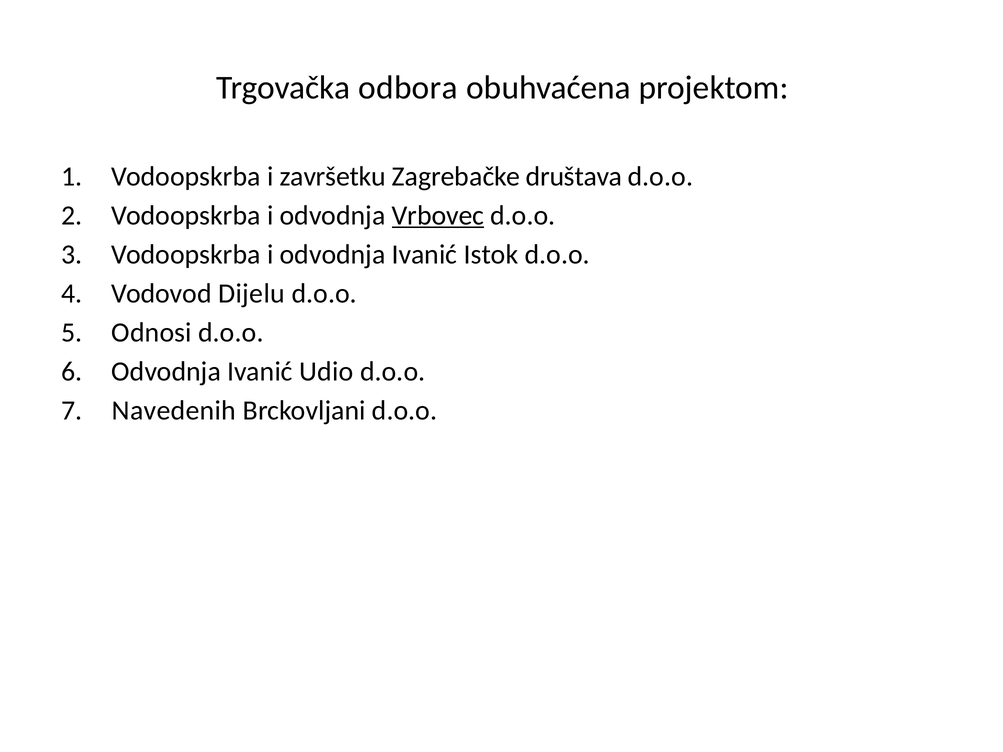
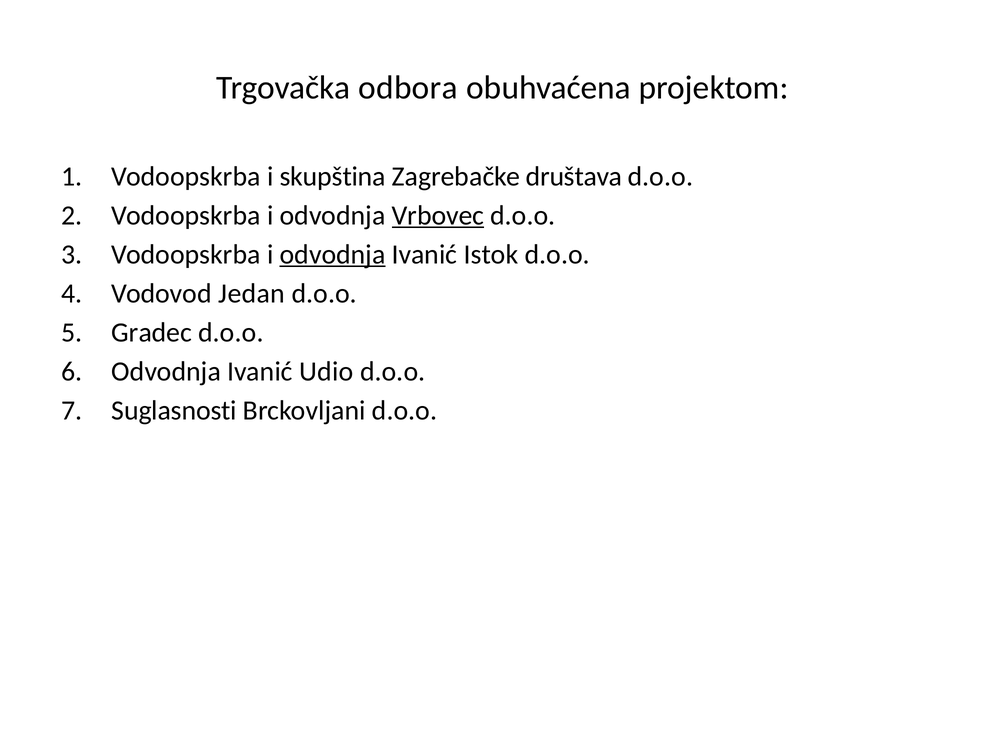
završetku: završetku -> skupština (333, 176)
odvodnja underline: none -> present (333, 255)
Dijelu: Dijelu -> Jedan (252, 294)
Odnosi: Odnosi -> Gradec (152, 333)
Navedenih: Navedenih -> Suglasnosti (174, 411)
